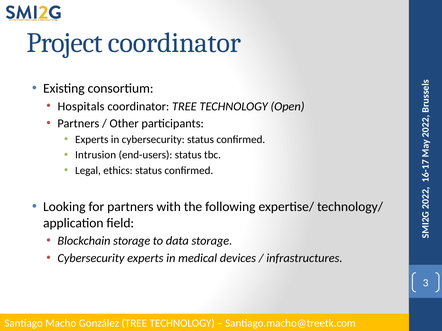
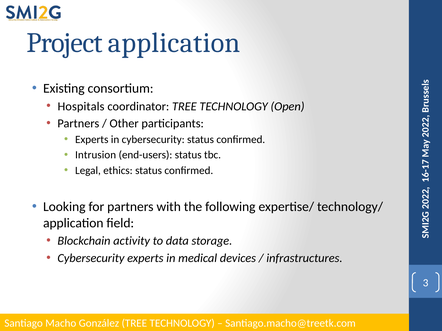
Project coordinator: coordinator -> application (174, 43)
Blockchain storage: storage -> activity (132, 241)
